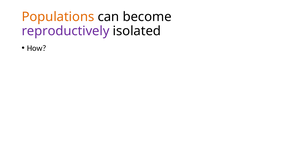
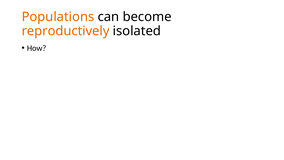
reproductively colour: purple -> orange (66, 31)
